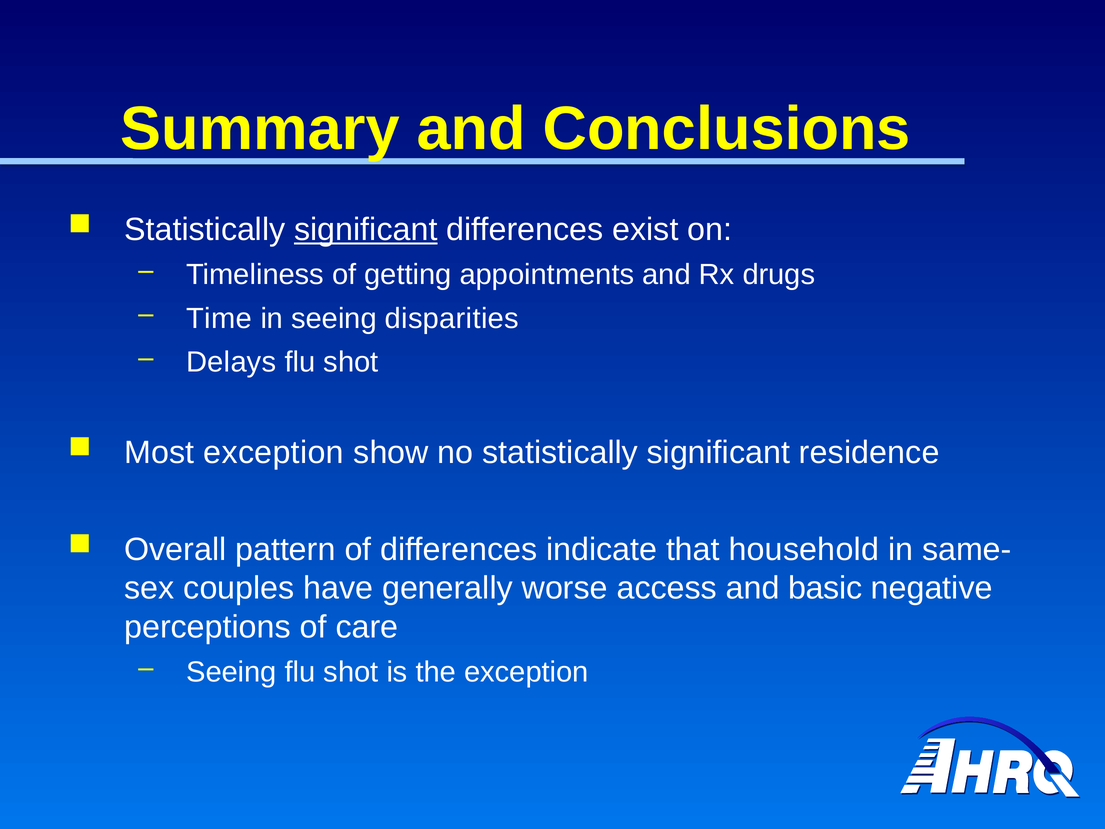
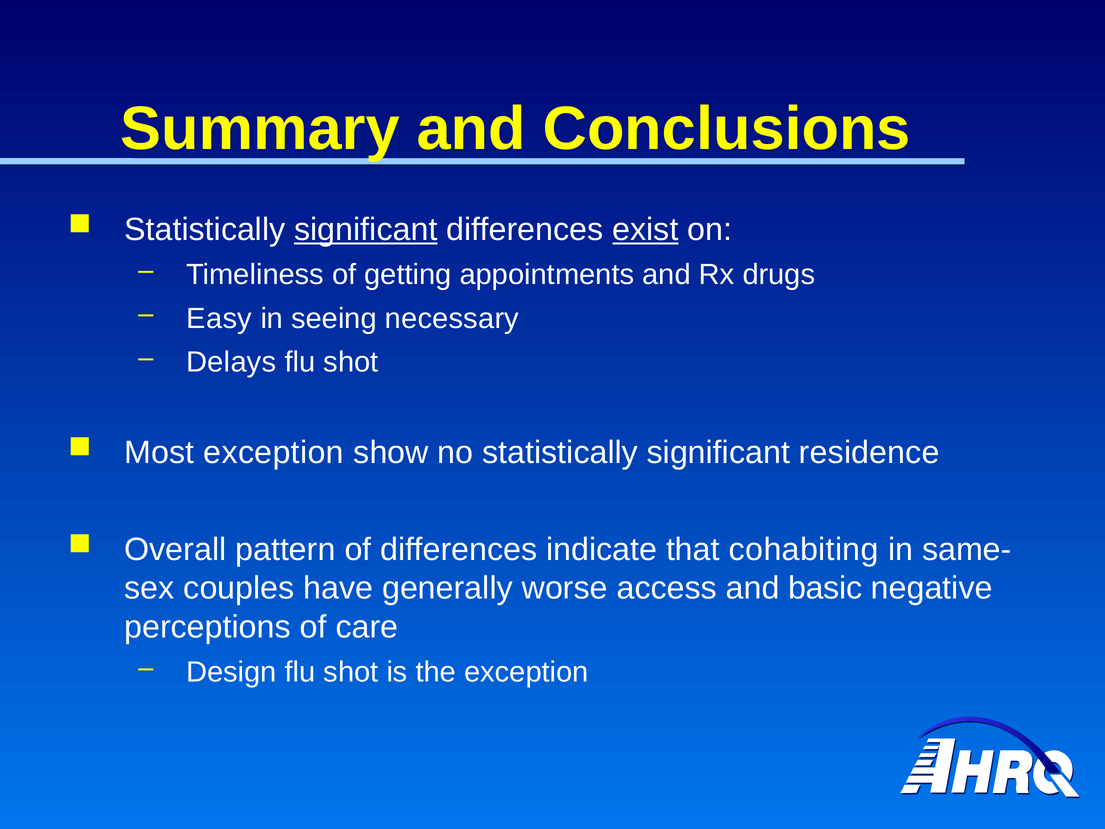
exist underline: none -> present (645, 230)
Time: Time -> Easy (219, 318)
disparities: disparities -> necessary (452, 318)
household: household -> cohabiting (804, 549)
Seeing: Seeing -> Design (231, 672)
